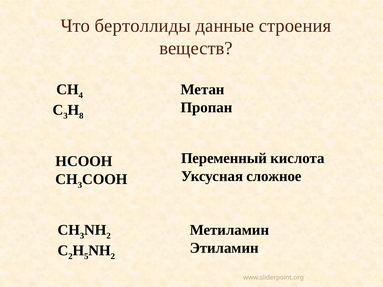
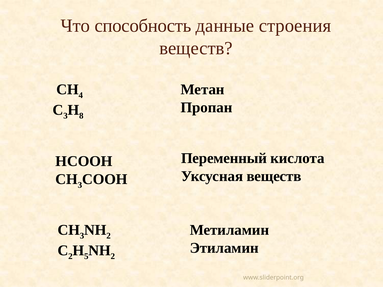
бертоллиды: бертоллиды -> способность (143, 26)
Уксусная сложное: сложное -> веществ (274, 176)
